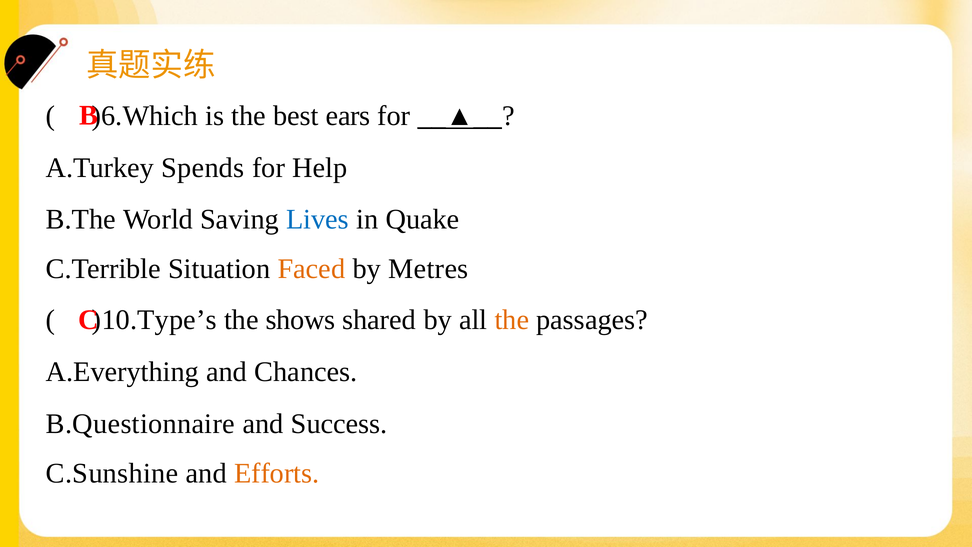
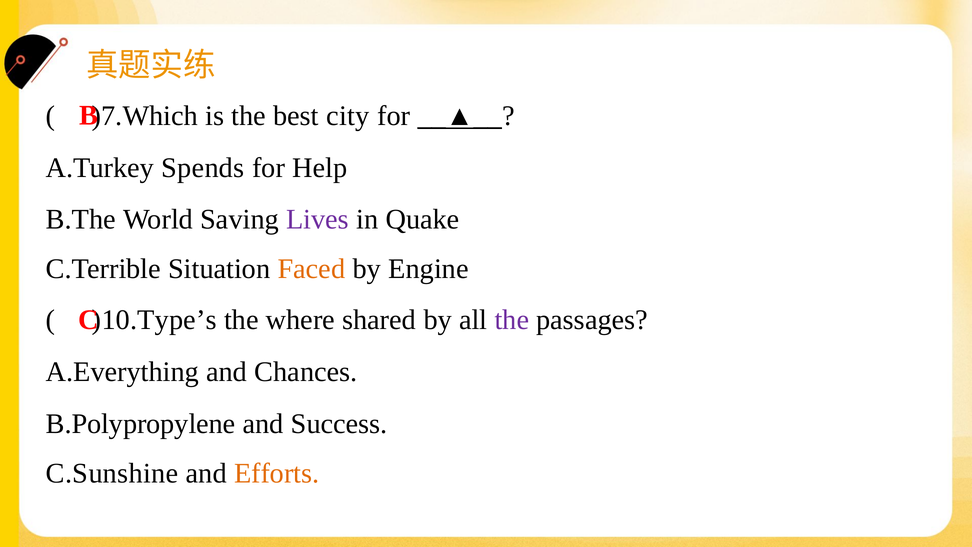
)6.Which: )6.Which -> )7.Which (145, 116)
ears: ears -> city (348, 116)
Lives colour: blue -> purple (318, 219)
Metres: Metres -> Engine (428, 269)
shows: shows -> where (300, 320)
the colour: orange -> purple (512, 320)
B.Questionnaire: B.Questionnaire -> B.Polypropylene (141, 423)
